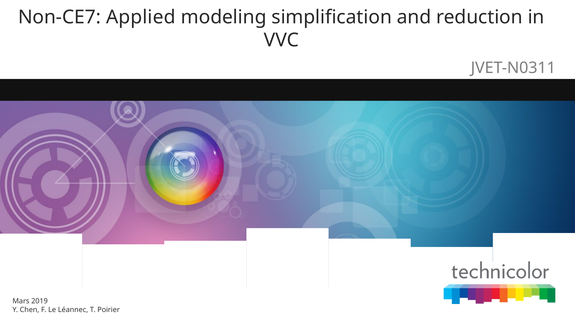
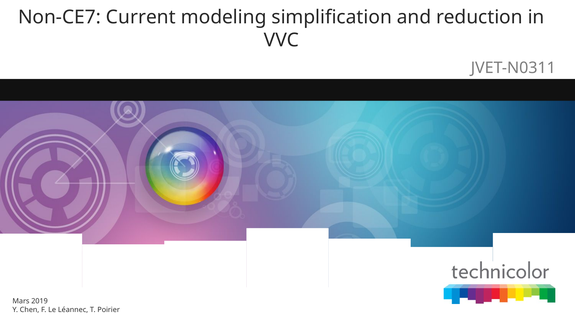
Applied: Applied -> Current (141, 17)
